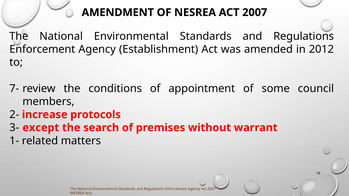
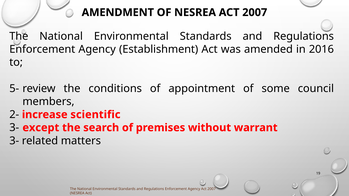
2012: 2012 -> 2016 (321, 49)
7-: 7- -> 5- (14, 89)
protocols: protocols -> scientific (95, 115)
1-: 1- -> 3- (14, 141)
